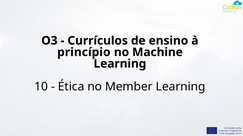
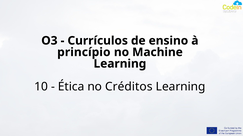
Member: Member -> Créditos (129, 87)
